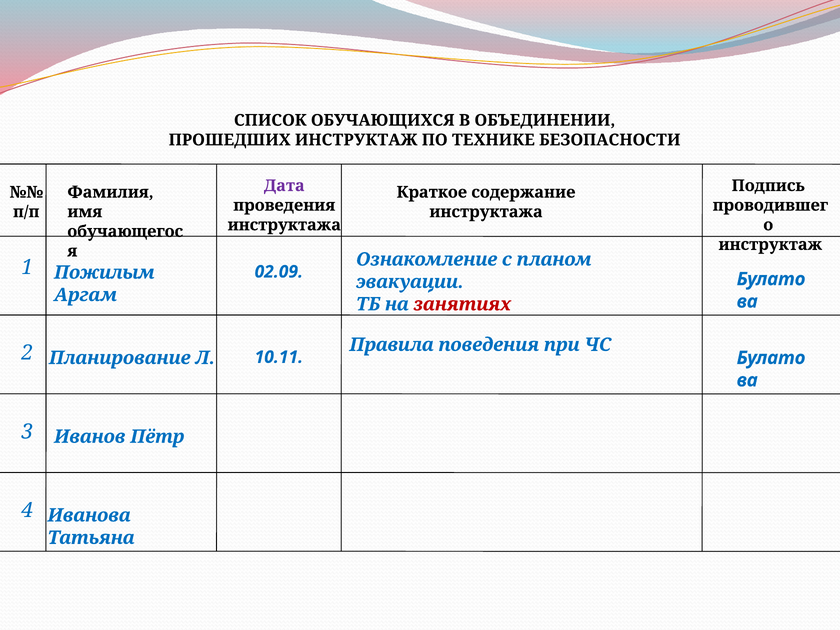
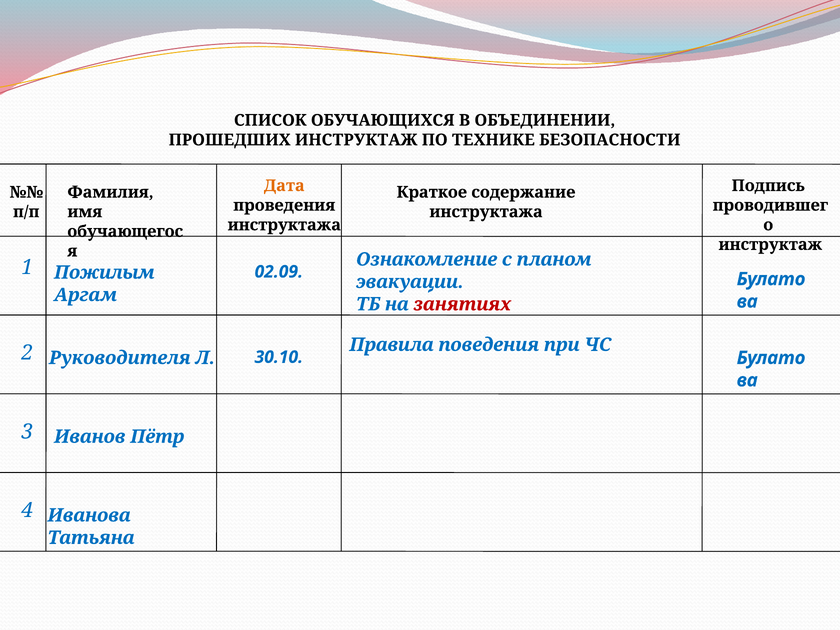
Дата colour: purple -> orange (284, 186)
Планирование: Планирование -> Руководителя (120, 358)
10.11: 10.11 -> 30.10 (279, 357)
